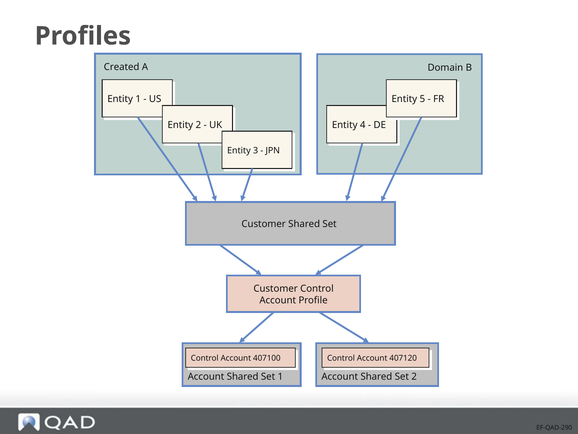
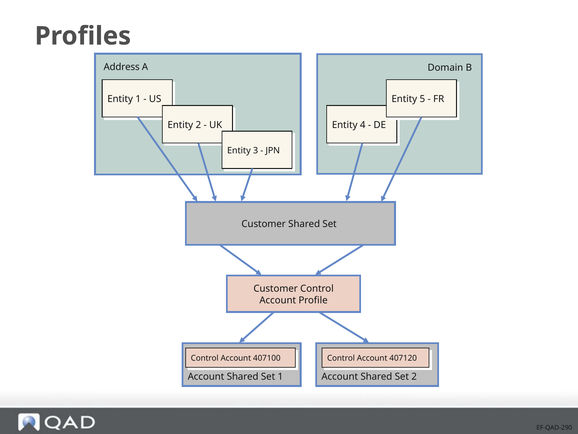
Created: Created -> Address (122, 67)
